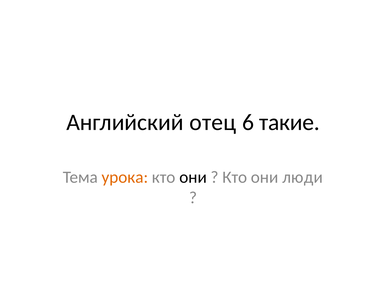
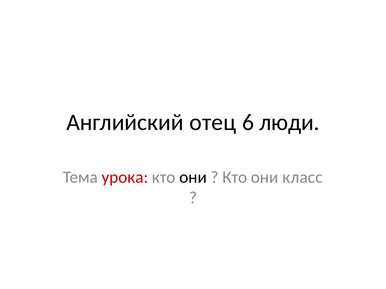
такие: такие -> люди (289, 123)
урока colour: orange -> red (125, 177)
люди: люди -> класс (303, 177)
